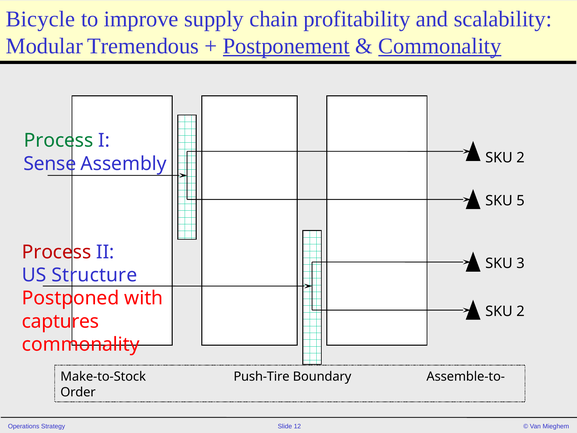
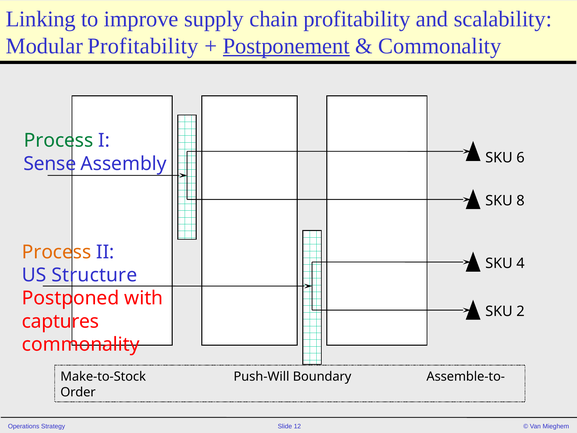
Bicycle: Bicycle -> Linking (41, 19)
Modular Tremendous: Tremendous -> Profitability (143, 46)
Commonality underline: present -> none (440, 46)
Assembly SKU 2: 2 -> 6 (520, 158)
5: 5 -> 8 (520, 201)
Process colour: red -> orange (57, 252)
3: 3 -> 4 (520, 263)
Push-Tire: Push-Tire -> Push-Will (261, 377)
